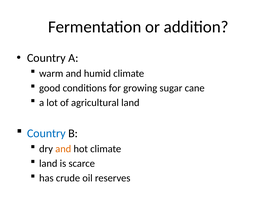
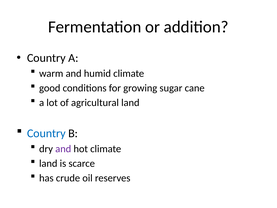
and colour: orange -> purple (63, 149)
